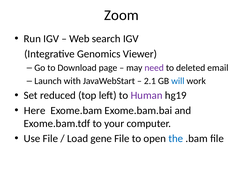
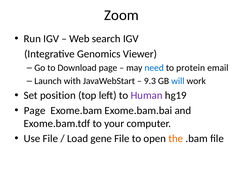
need colour: purple -> blue (154, 68)
deleted: deleted -> protein (191, 68)
2.1: 2.1 -> 9.3 (150, 81)
reduced: reduced -> position (58, 96)
Here: Here -> Page (35, 111)
the colour: blue -> orange (176, 139)
